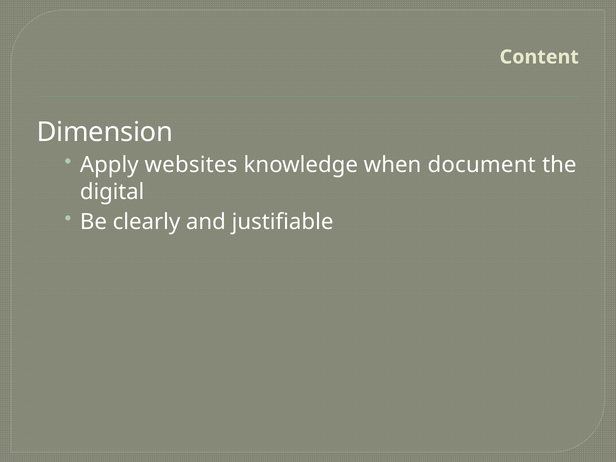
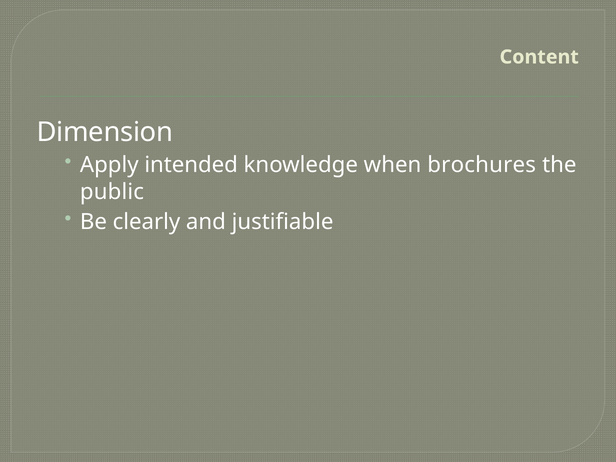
websites: websites -> intended (191, 165)
document: document -> brochures (482, 165)
digital: digital -> public (112, 192)
